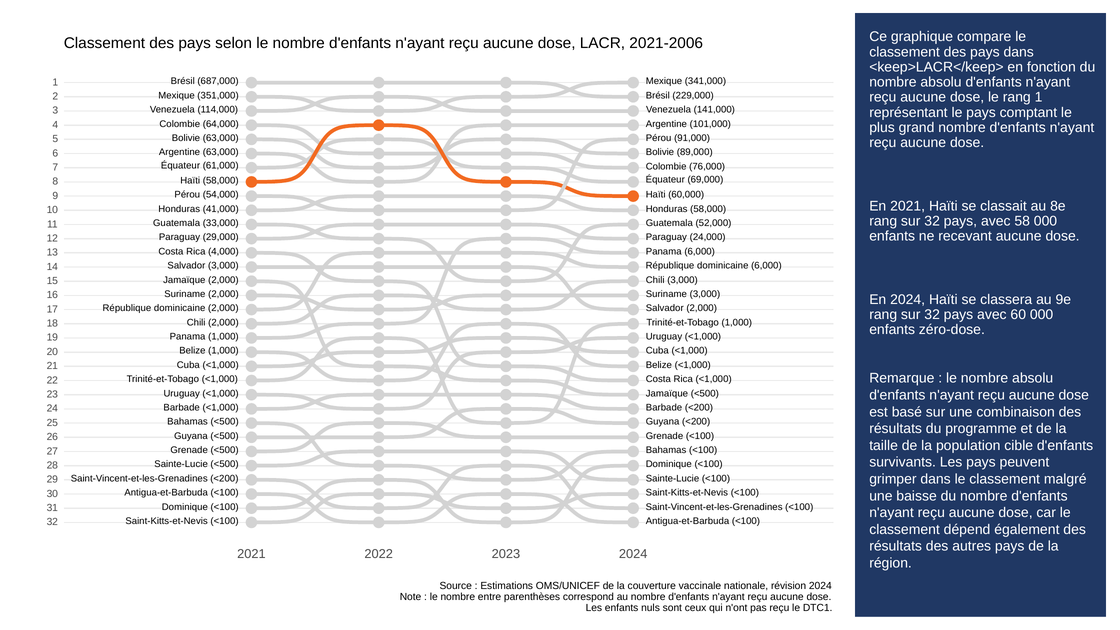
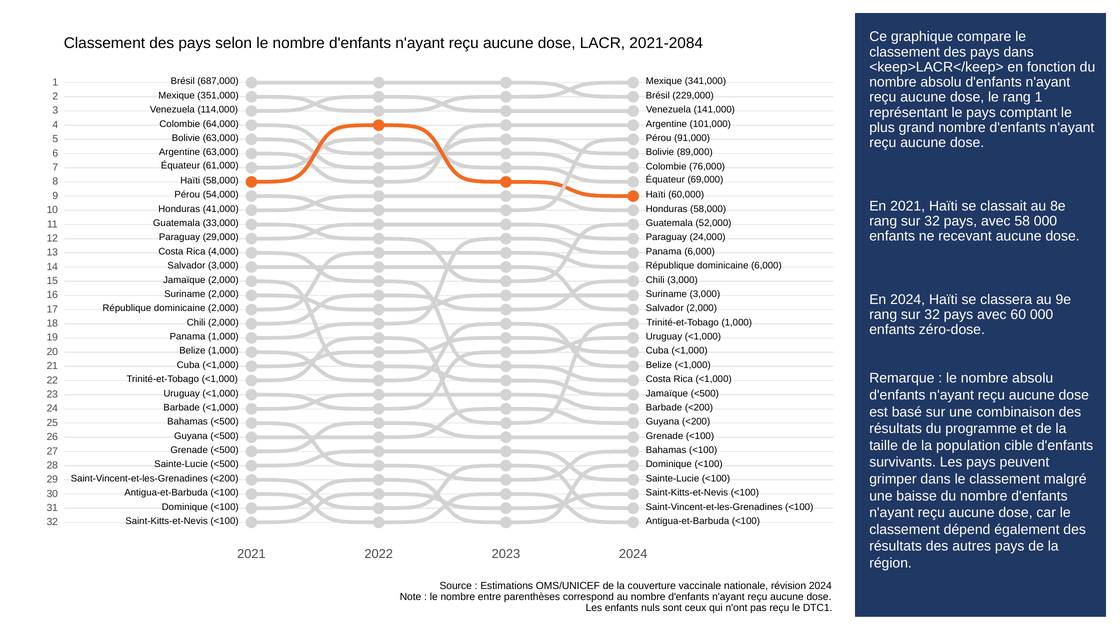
2021-2006: 2021-2006 -> 2021-2084 (666, 43)
